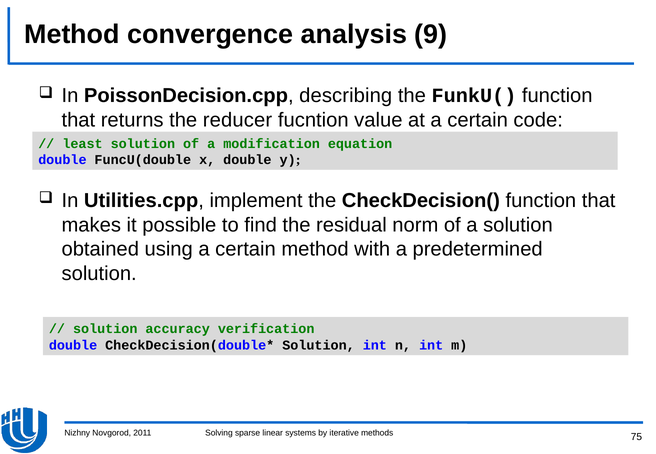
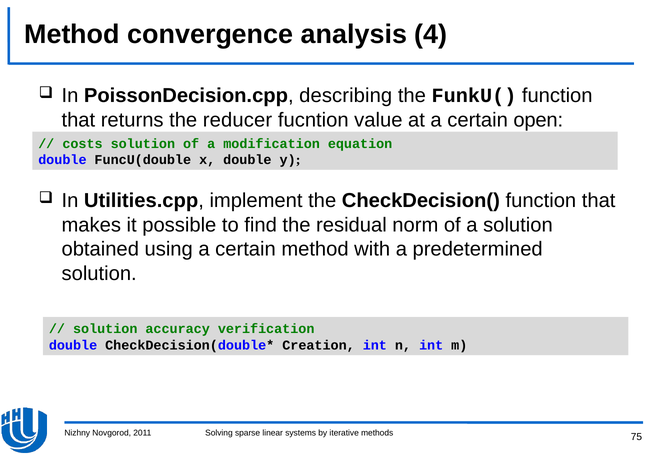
9: 9 -> 4 (431, 34)
code: code -> open (538, 120)
least: least -> costs (83, 144)
Solution: Solution -> Creation (319, 345)
